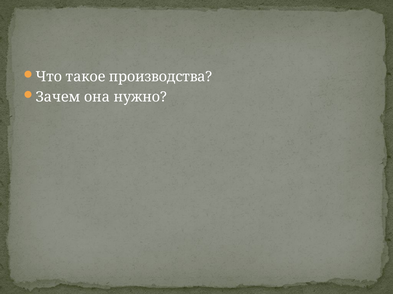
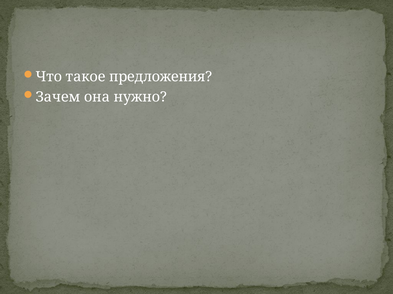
производства: производства -> предложения (161, 77)
